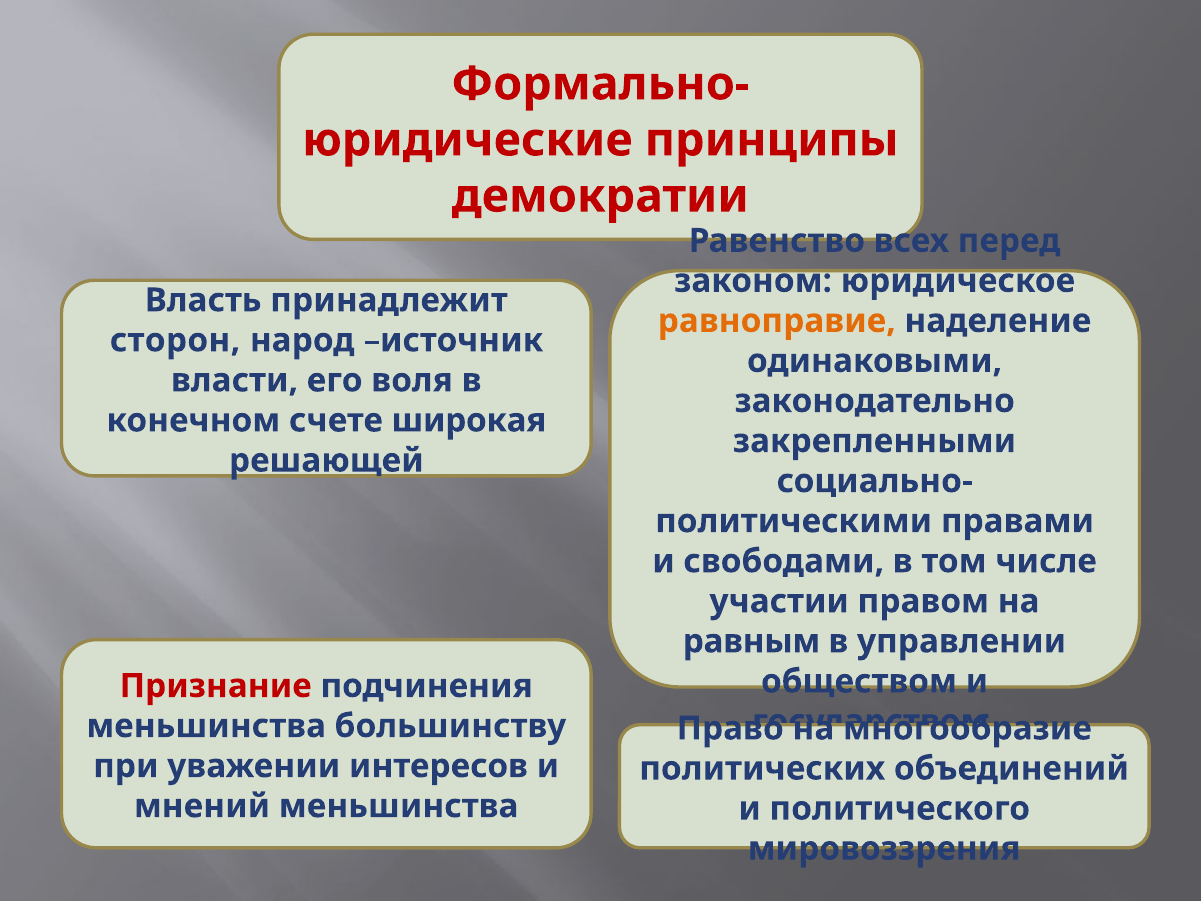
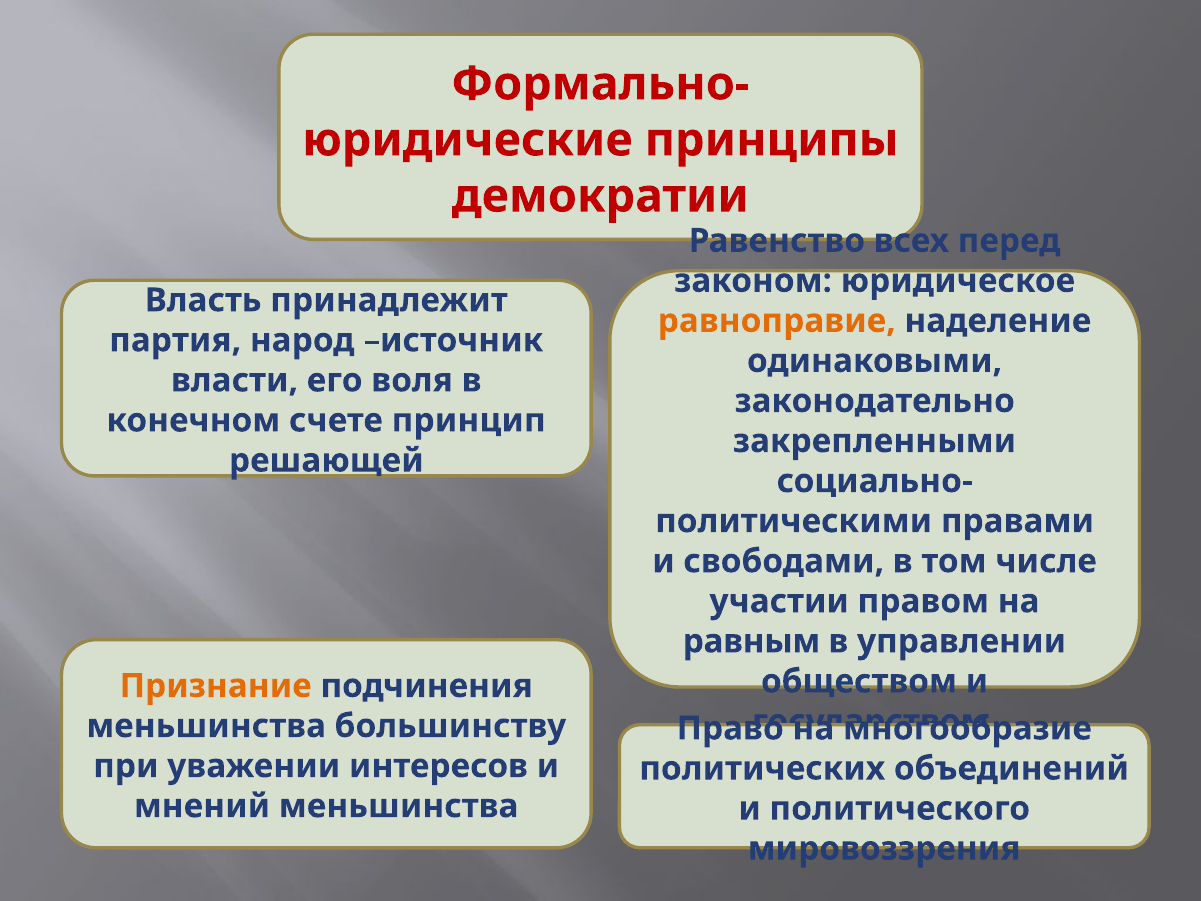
сторон: сторон -> партия (175, 340)
широкая: широкая -> принцип (469, 420)
Признание colour: red -> orange (216, 686)
